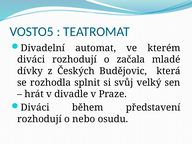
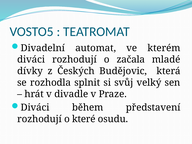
nebo: nebo -> které (84, 119)
